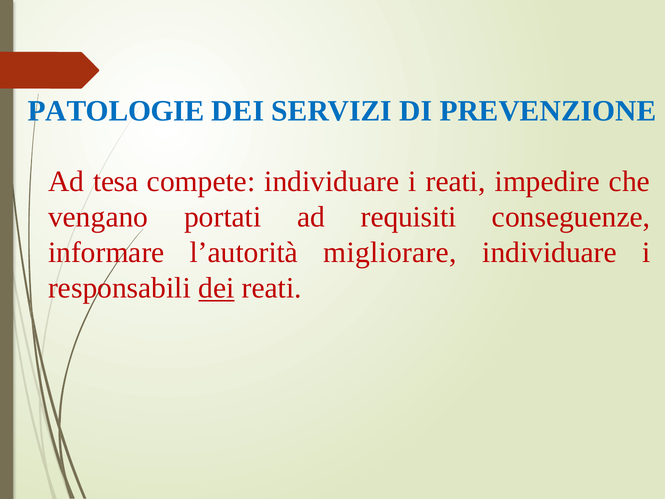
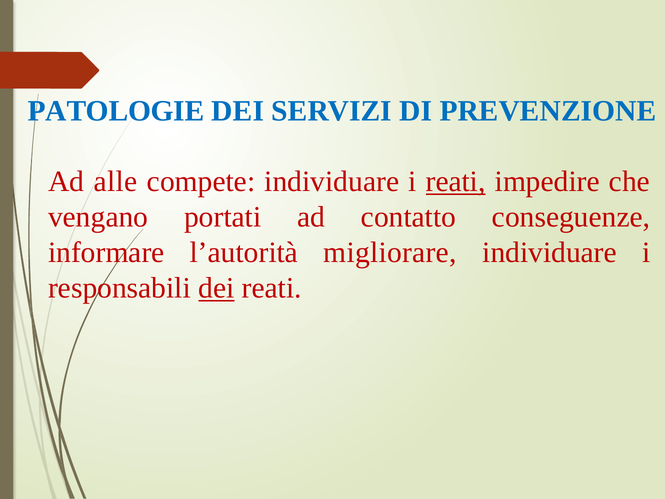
tesa: tesa -> alle (115, 181)
reati underline: none -> present (456, 181)
requisiti: requisiti -> contatto (409, 217)
